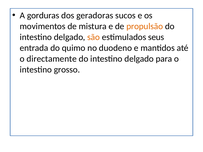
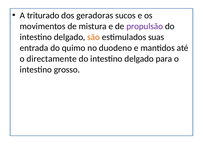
gorduras: gorduras -> triturado (43, 16)
propulsão colour: orange -> purple (145, 26)
seus: seus -> suas (156, 37)
